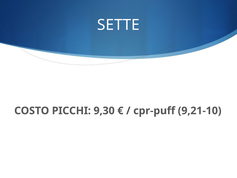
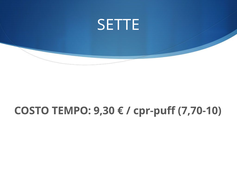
PICCHI: PICCHI -> TEMPO (71, 111)
9,21-10: 9,21-10 -> 7,70-10 (200, 111)
